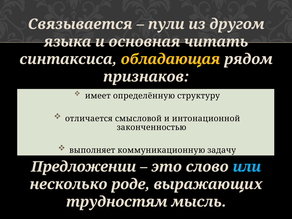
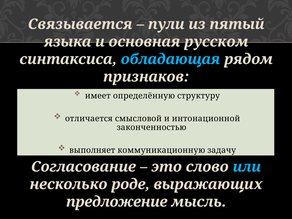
другом: другом -> пятый (237, 24)
читать: читать -> русском (216, 42)
обладающая colour: yellow -> light blue (170, 59)
Предложении: Предложении -> Согласование (83, 167)
трудностям: трудностям -> предложение (117, 202)
